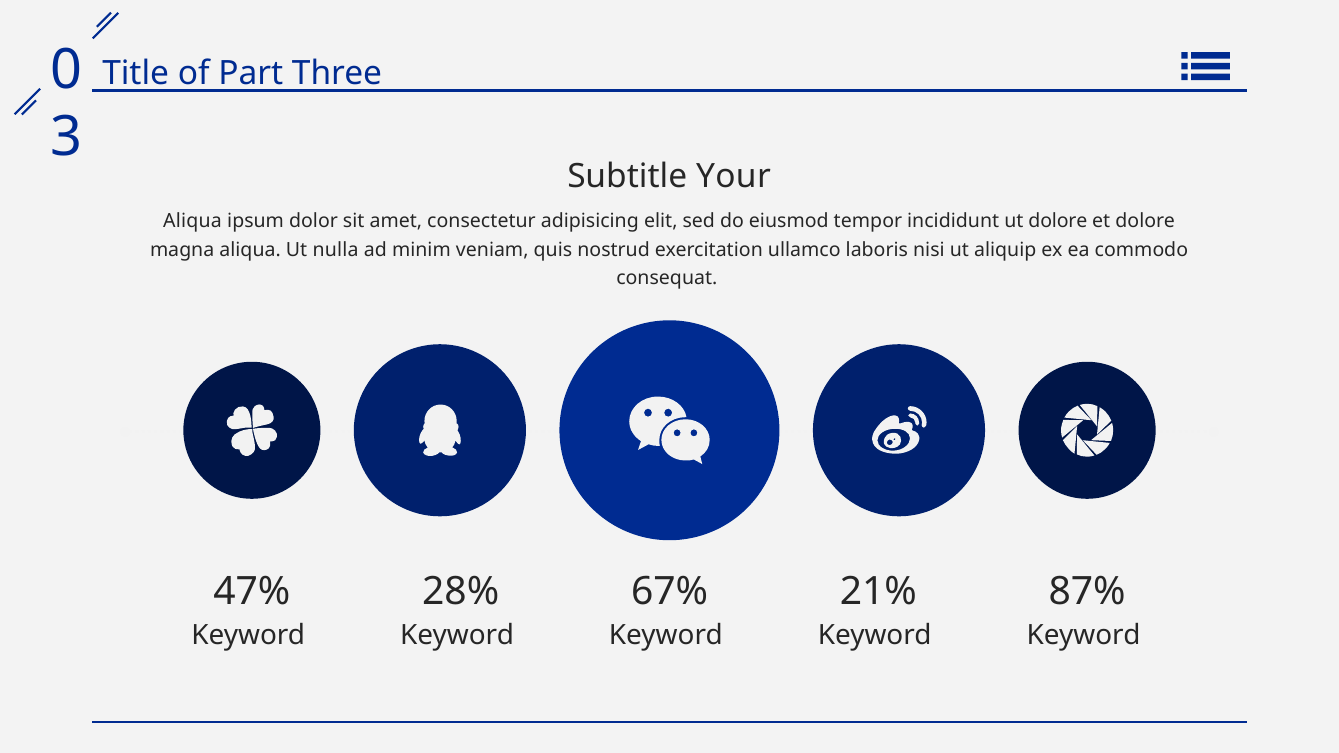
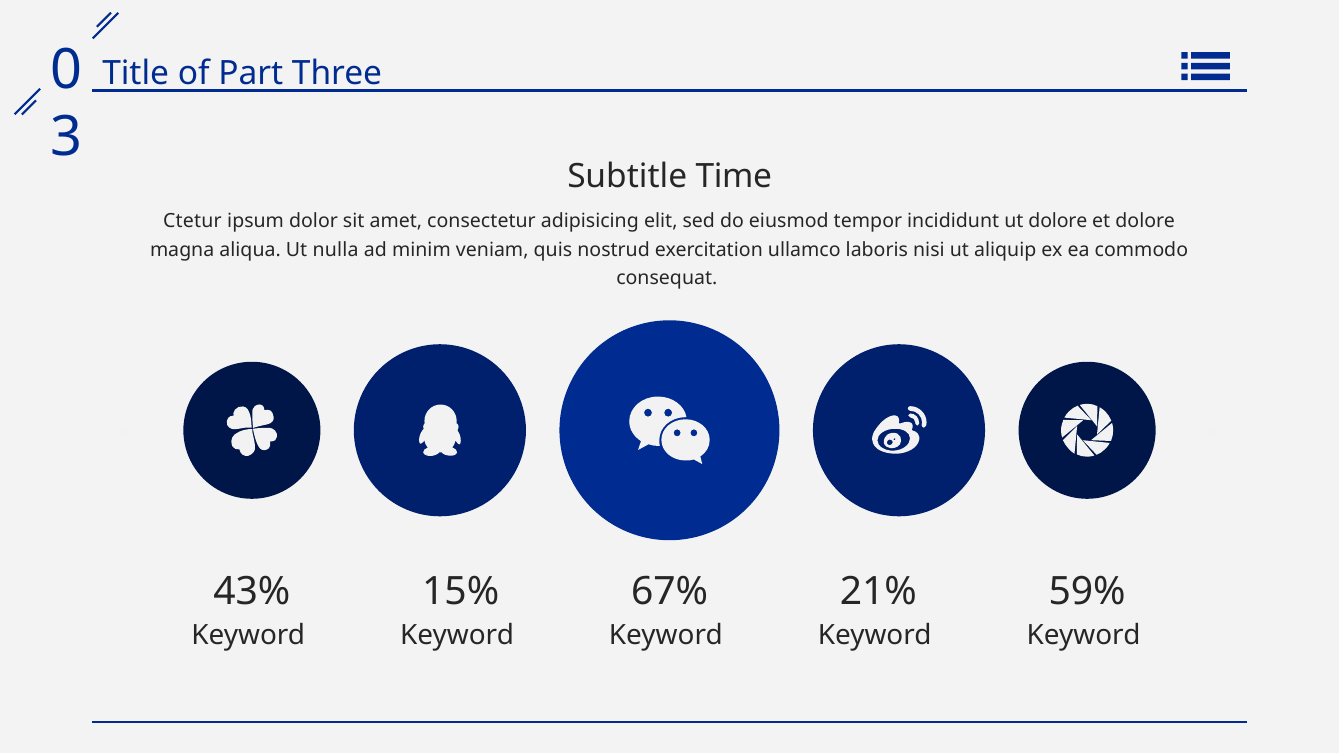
Your: Your -> Time (734, 176)
Aliqua: Aliqua -> Ctetur (192, 222)
47%: 47% -> 43% (252, 592)
28%: 28% -> 15% (461, 592)
87%: 87% -> 59% (1087, 592)
